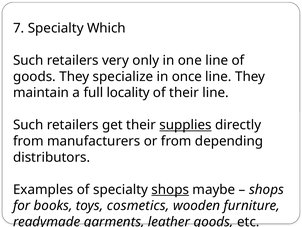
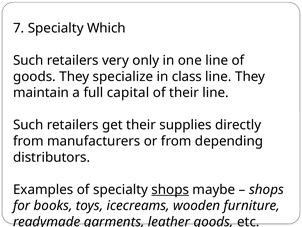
once: once -> class (187, 76)
locality: locality -> capital (128, 93)
supplies underline: present -> none (186, 125)
cosmetics: cosmetics -> icecreams (138, 205)
